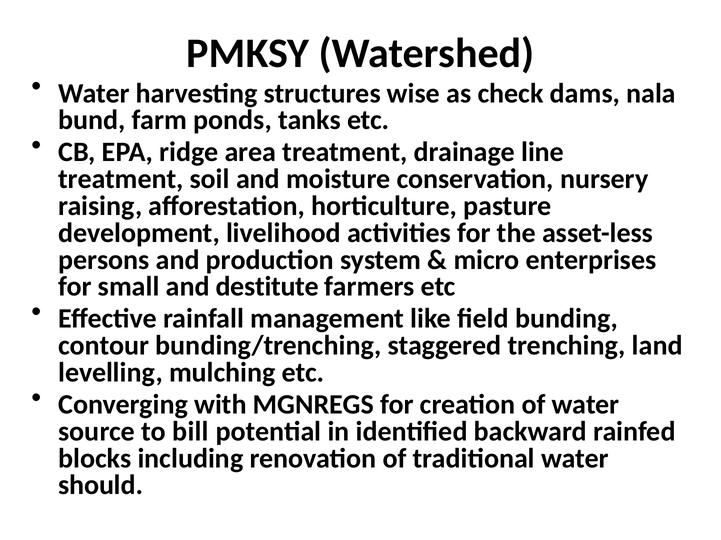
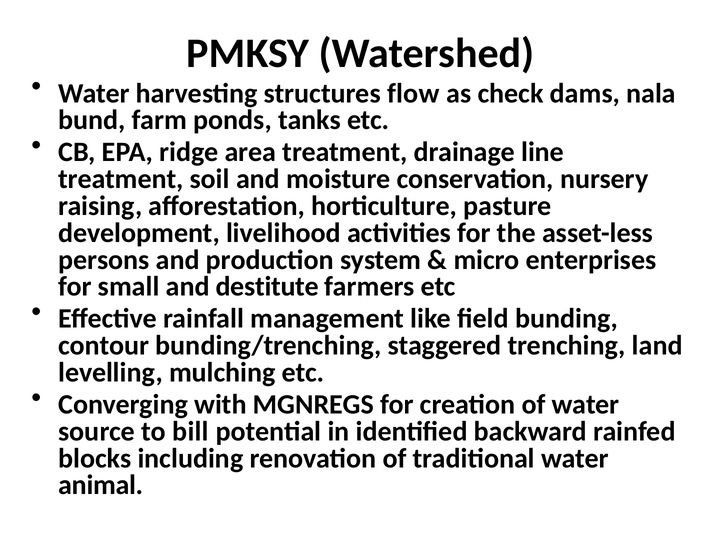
wise: wise -> flow (413, 93)
should: should -> animal (101, 486)
